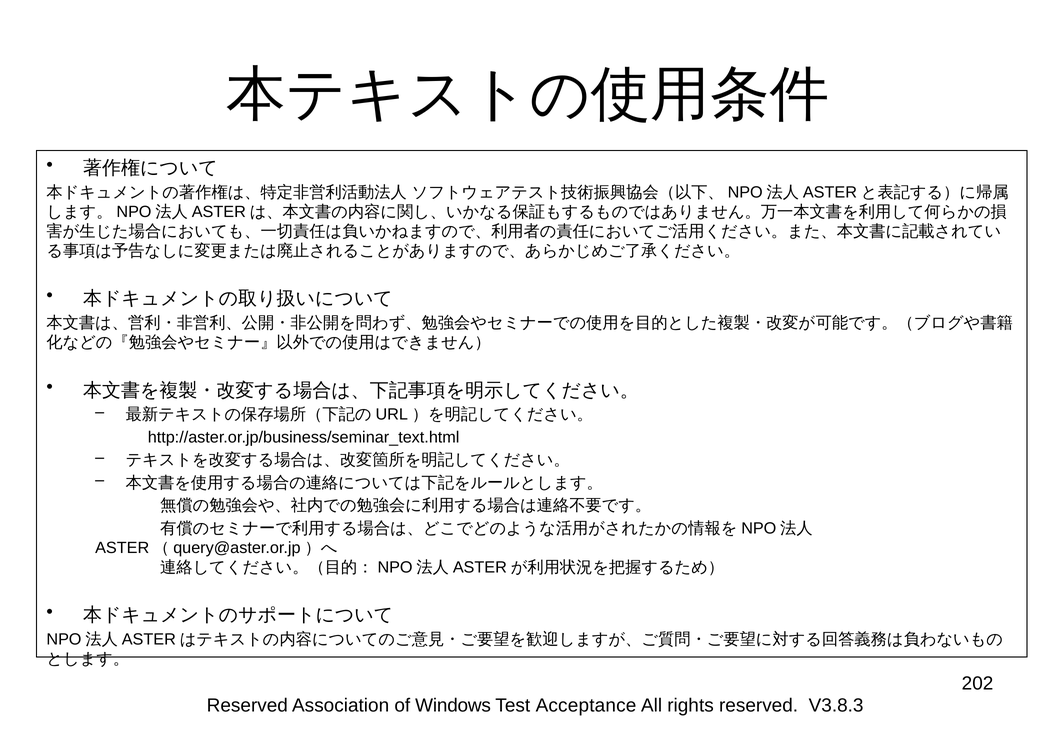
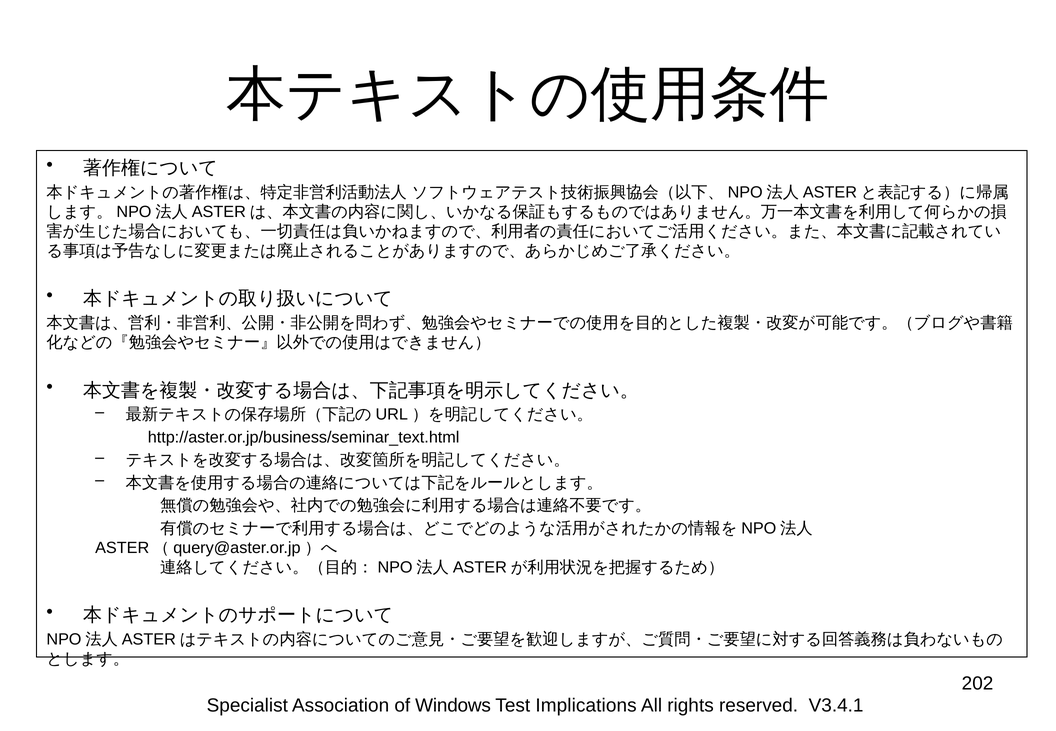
Reserved: Reserved -> Specialist (247, 706)
Acceptance: Acceptance -> Implications (586, 706)
V3.8.3: V3.8.3 -> V3.4.1 (836, 706)
